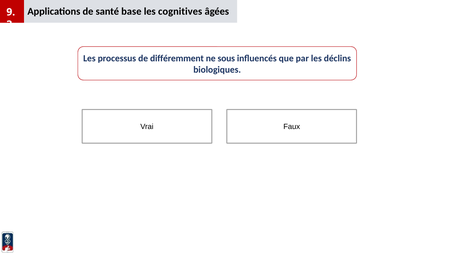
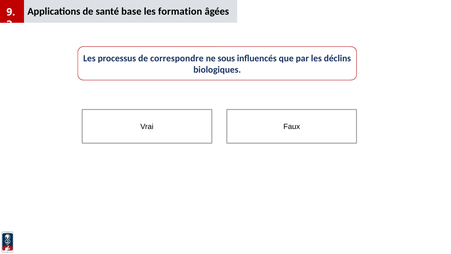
cognitives: cognitives -> formation (180, 11)
différemment: différemment -> correspondre (177, 58)
